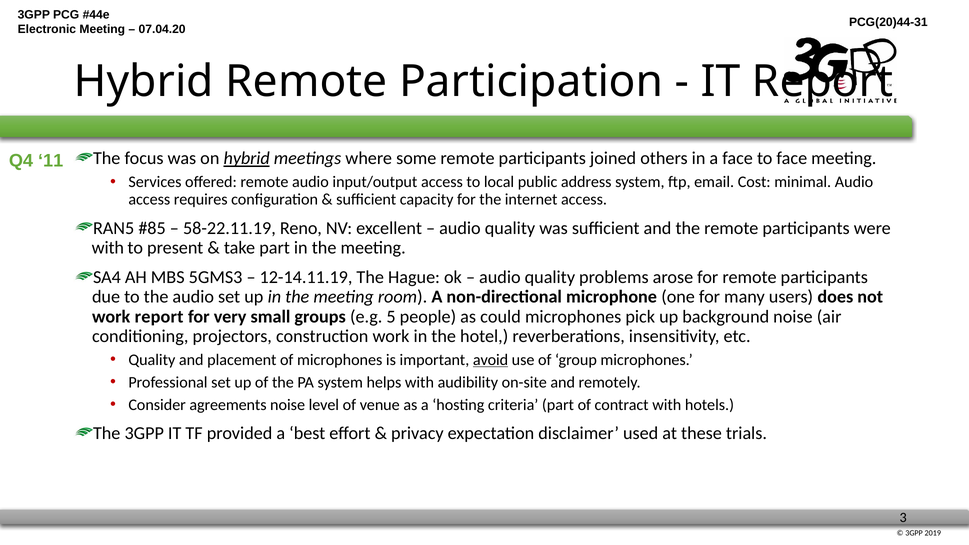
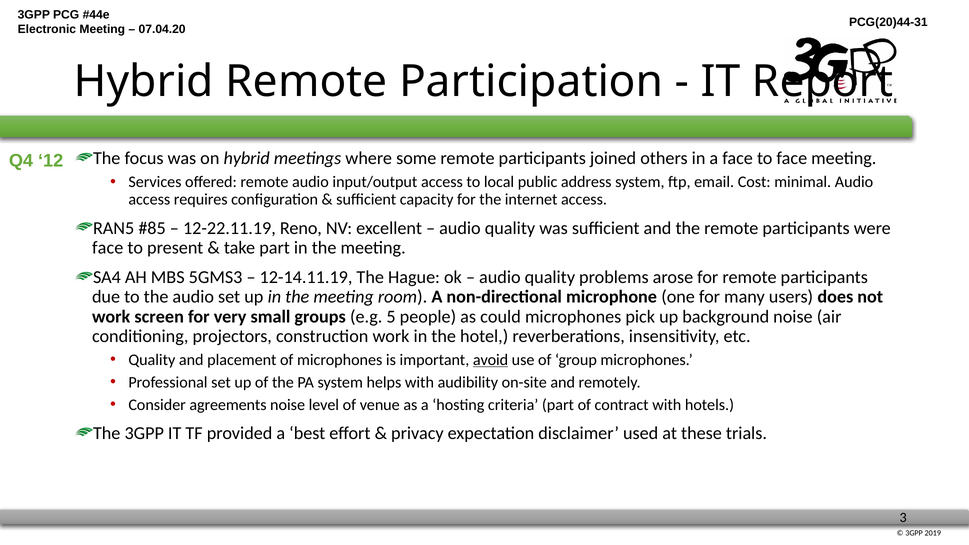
hybrid underline: present -> none (247, 158)
11: 11 -> 12 (51, 161)
58-22.11.19: 58-22.11.19 -> 12-22.11.19 (229, 228)
with: with -> face (108, 248)
work report: report -> screen (159, 317)
